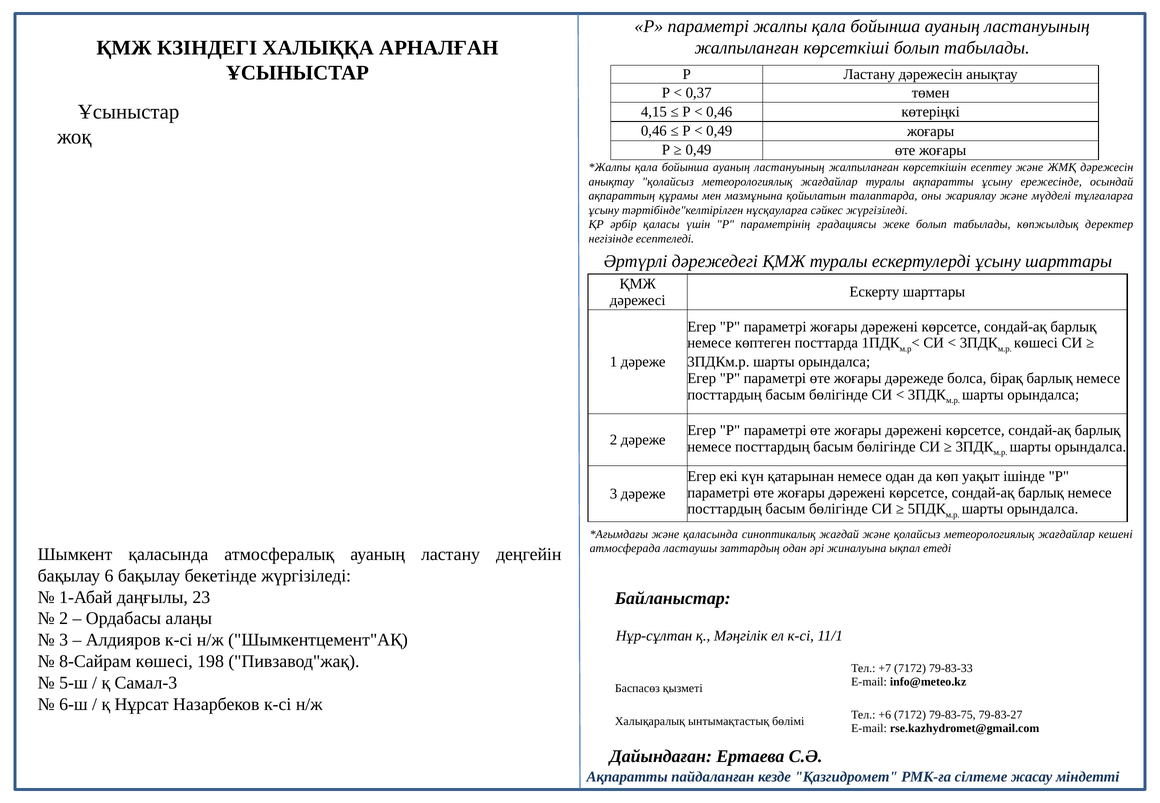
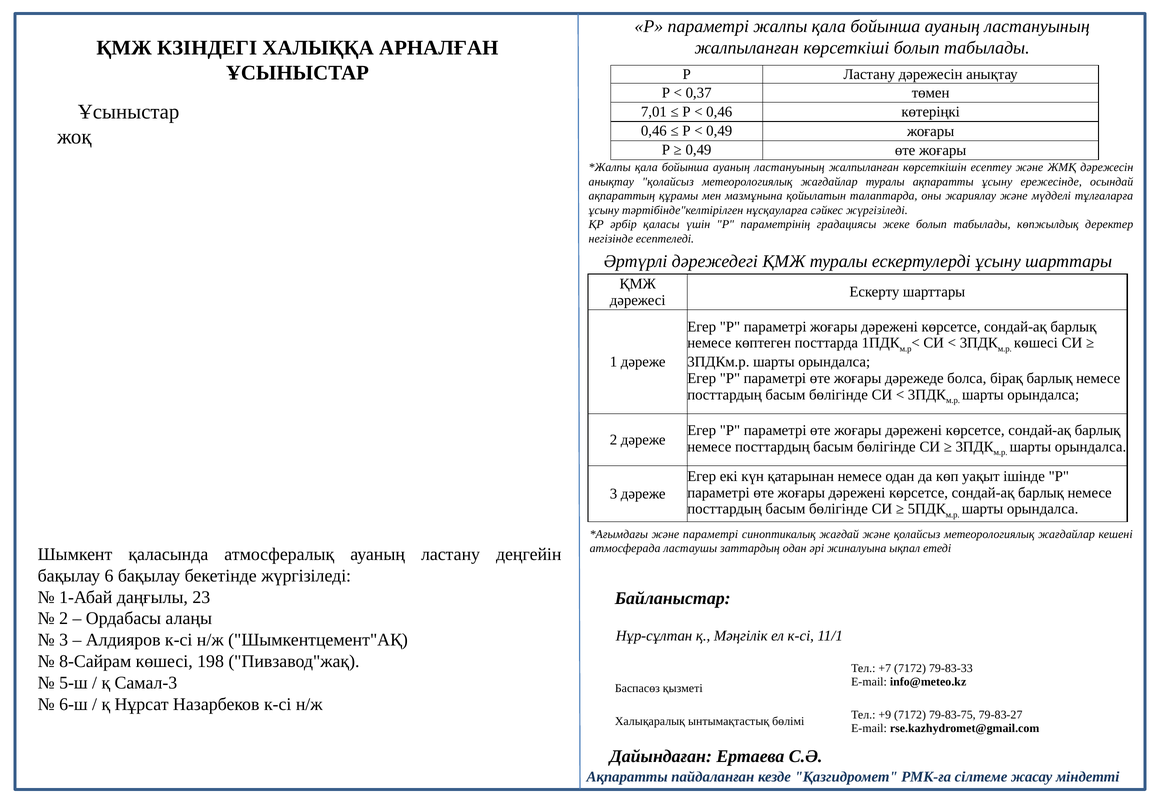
4,15: 4,15 -> 7,01 (654, 112)
және қаласында: қаласында -> параметрі (711, 534)
+6: +6 -> +9 (885, 715)
